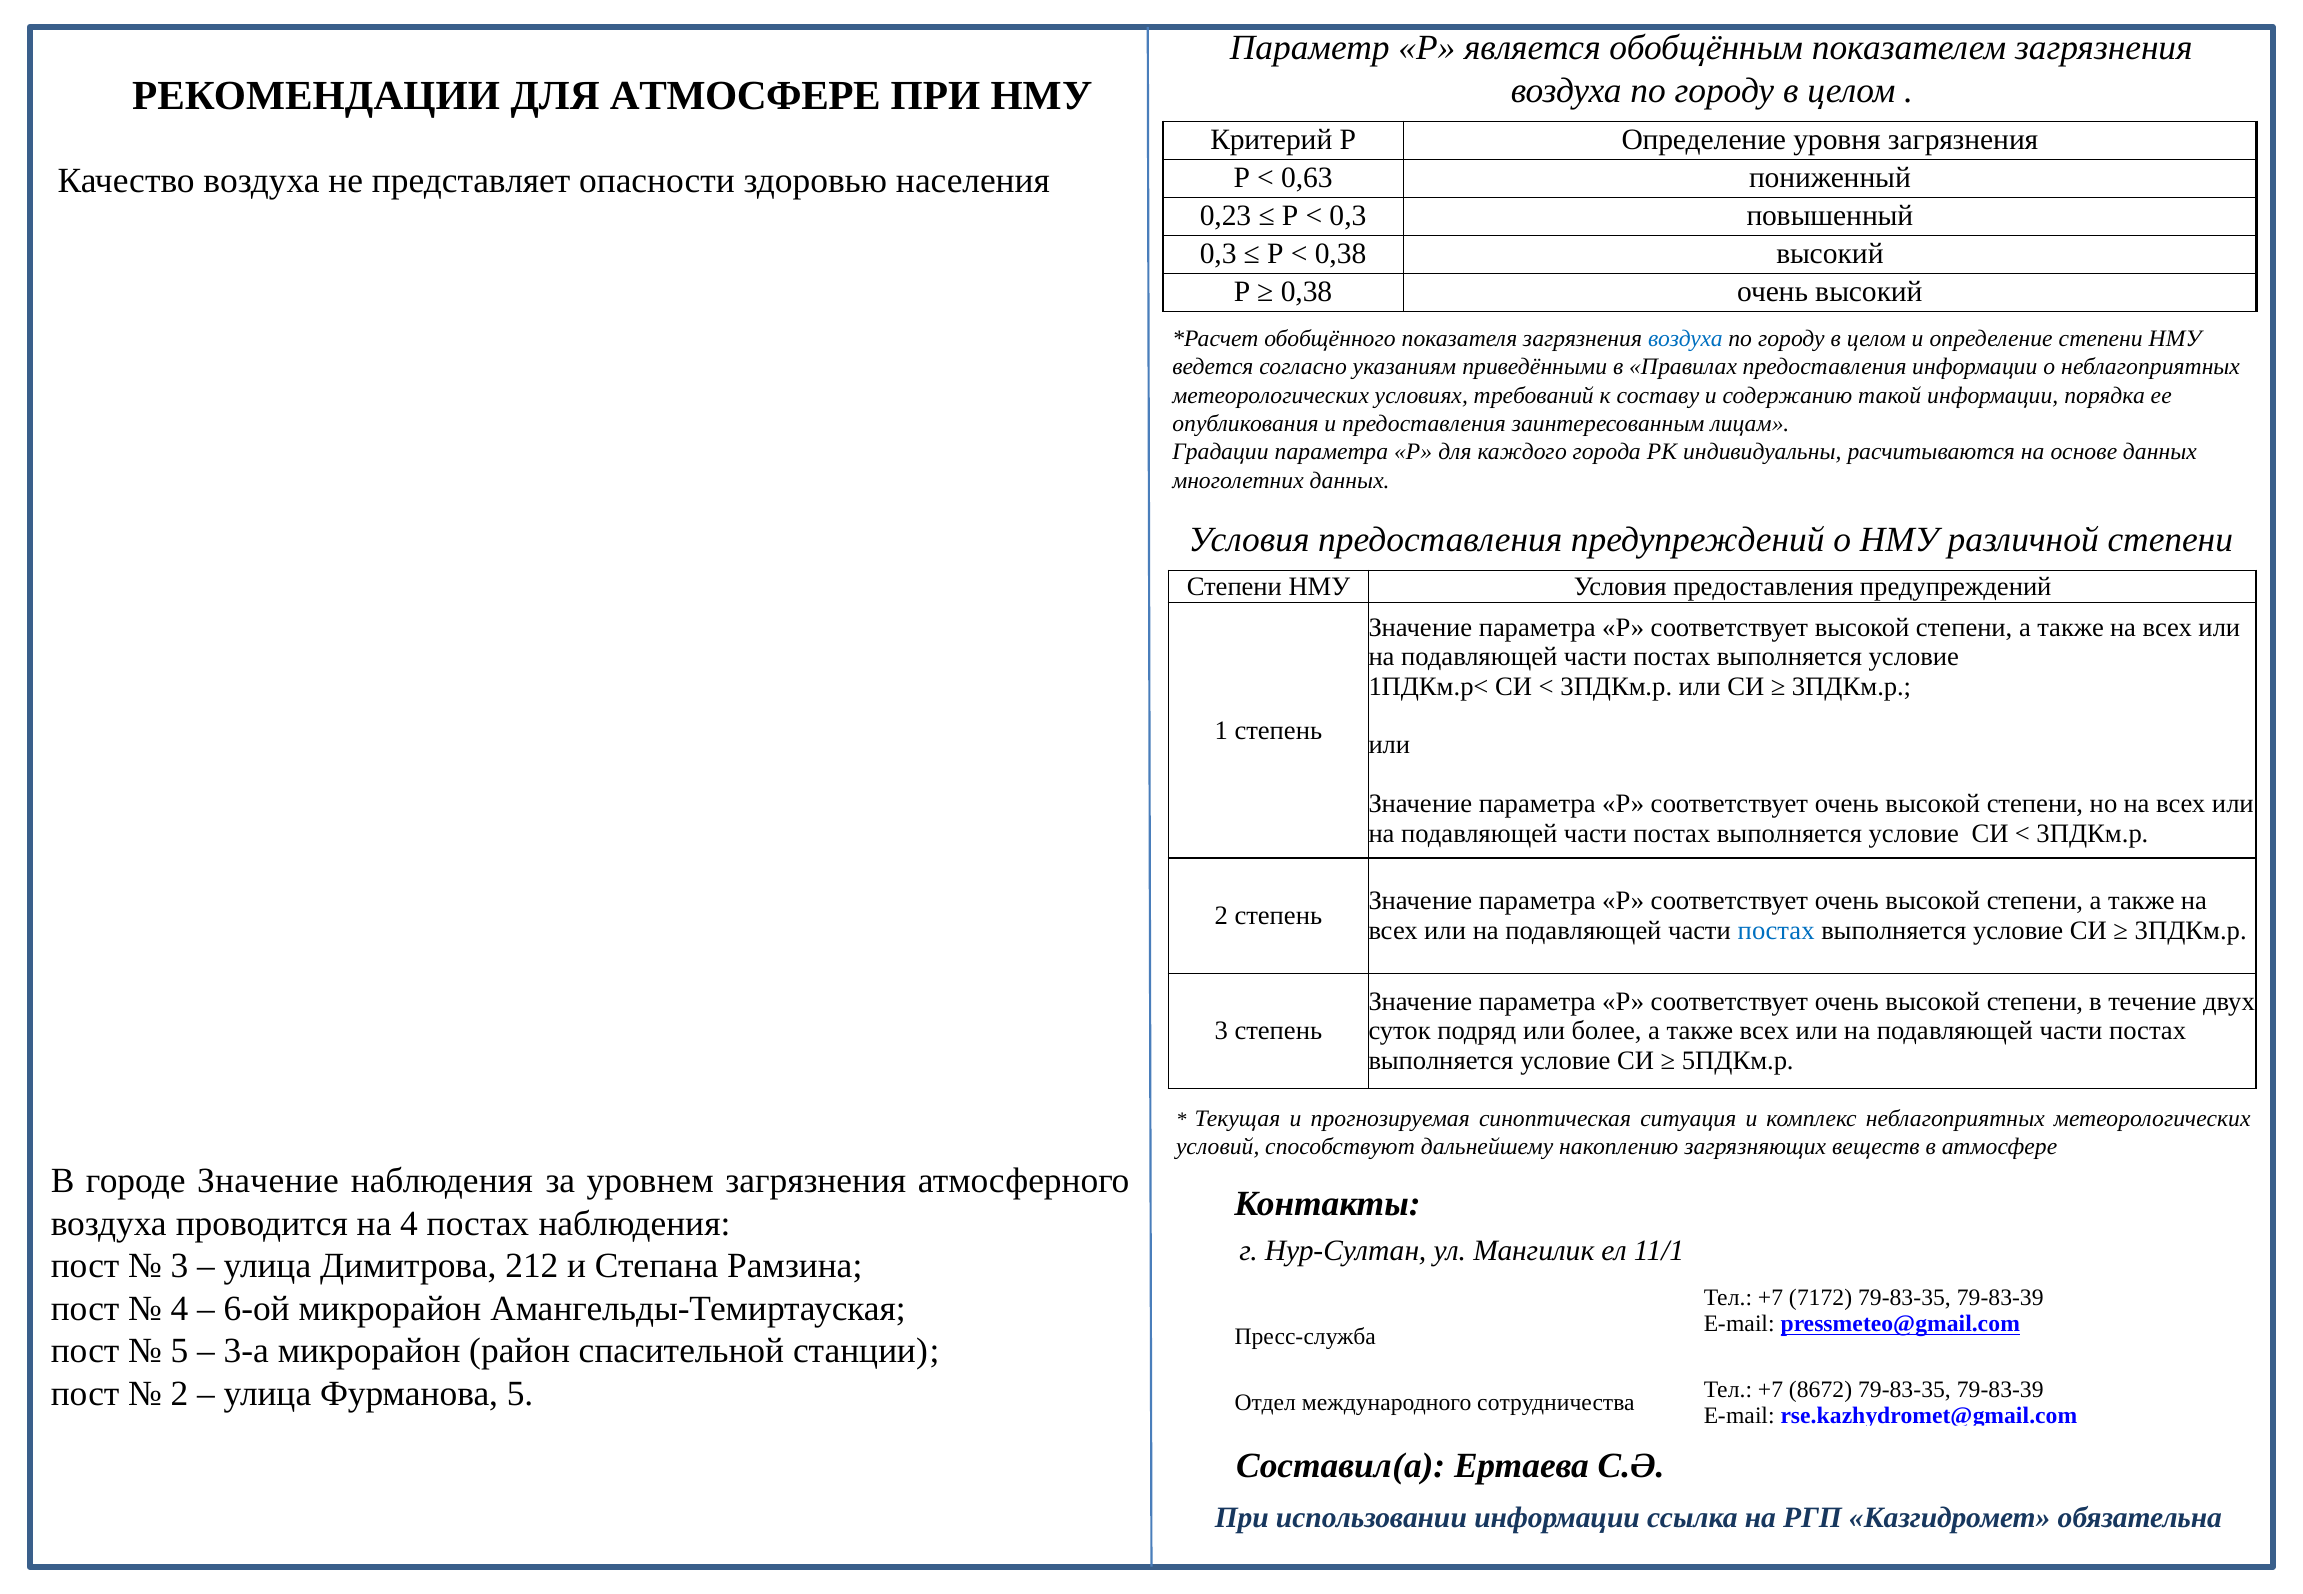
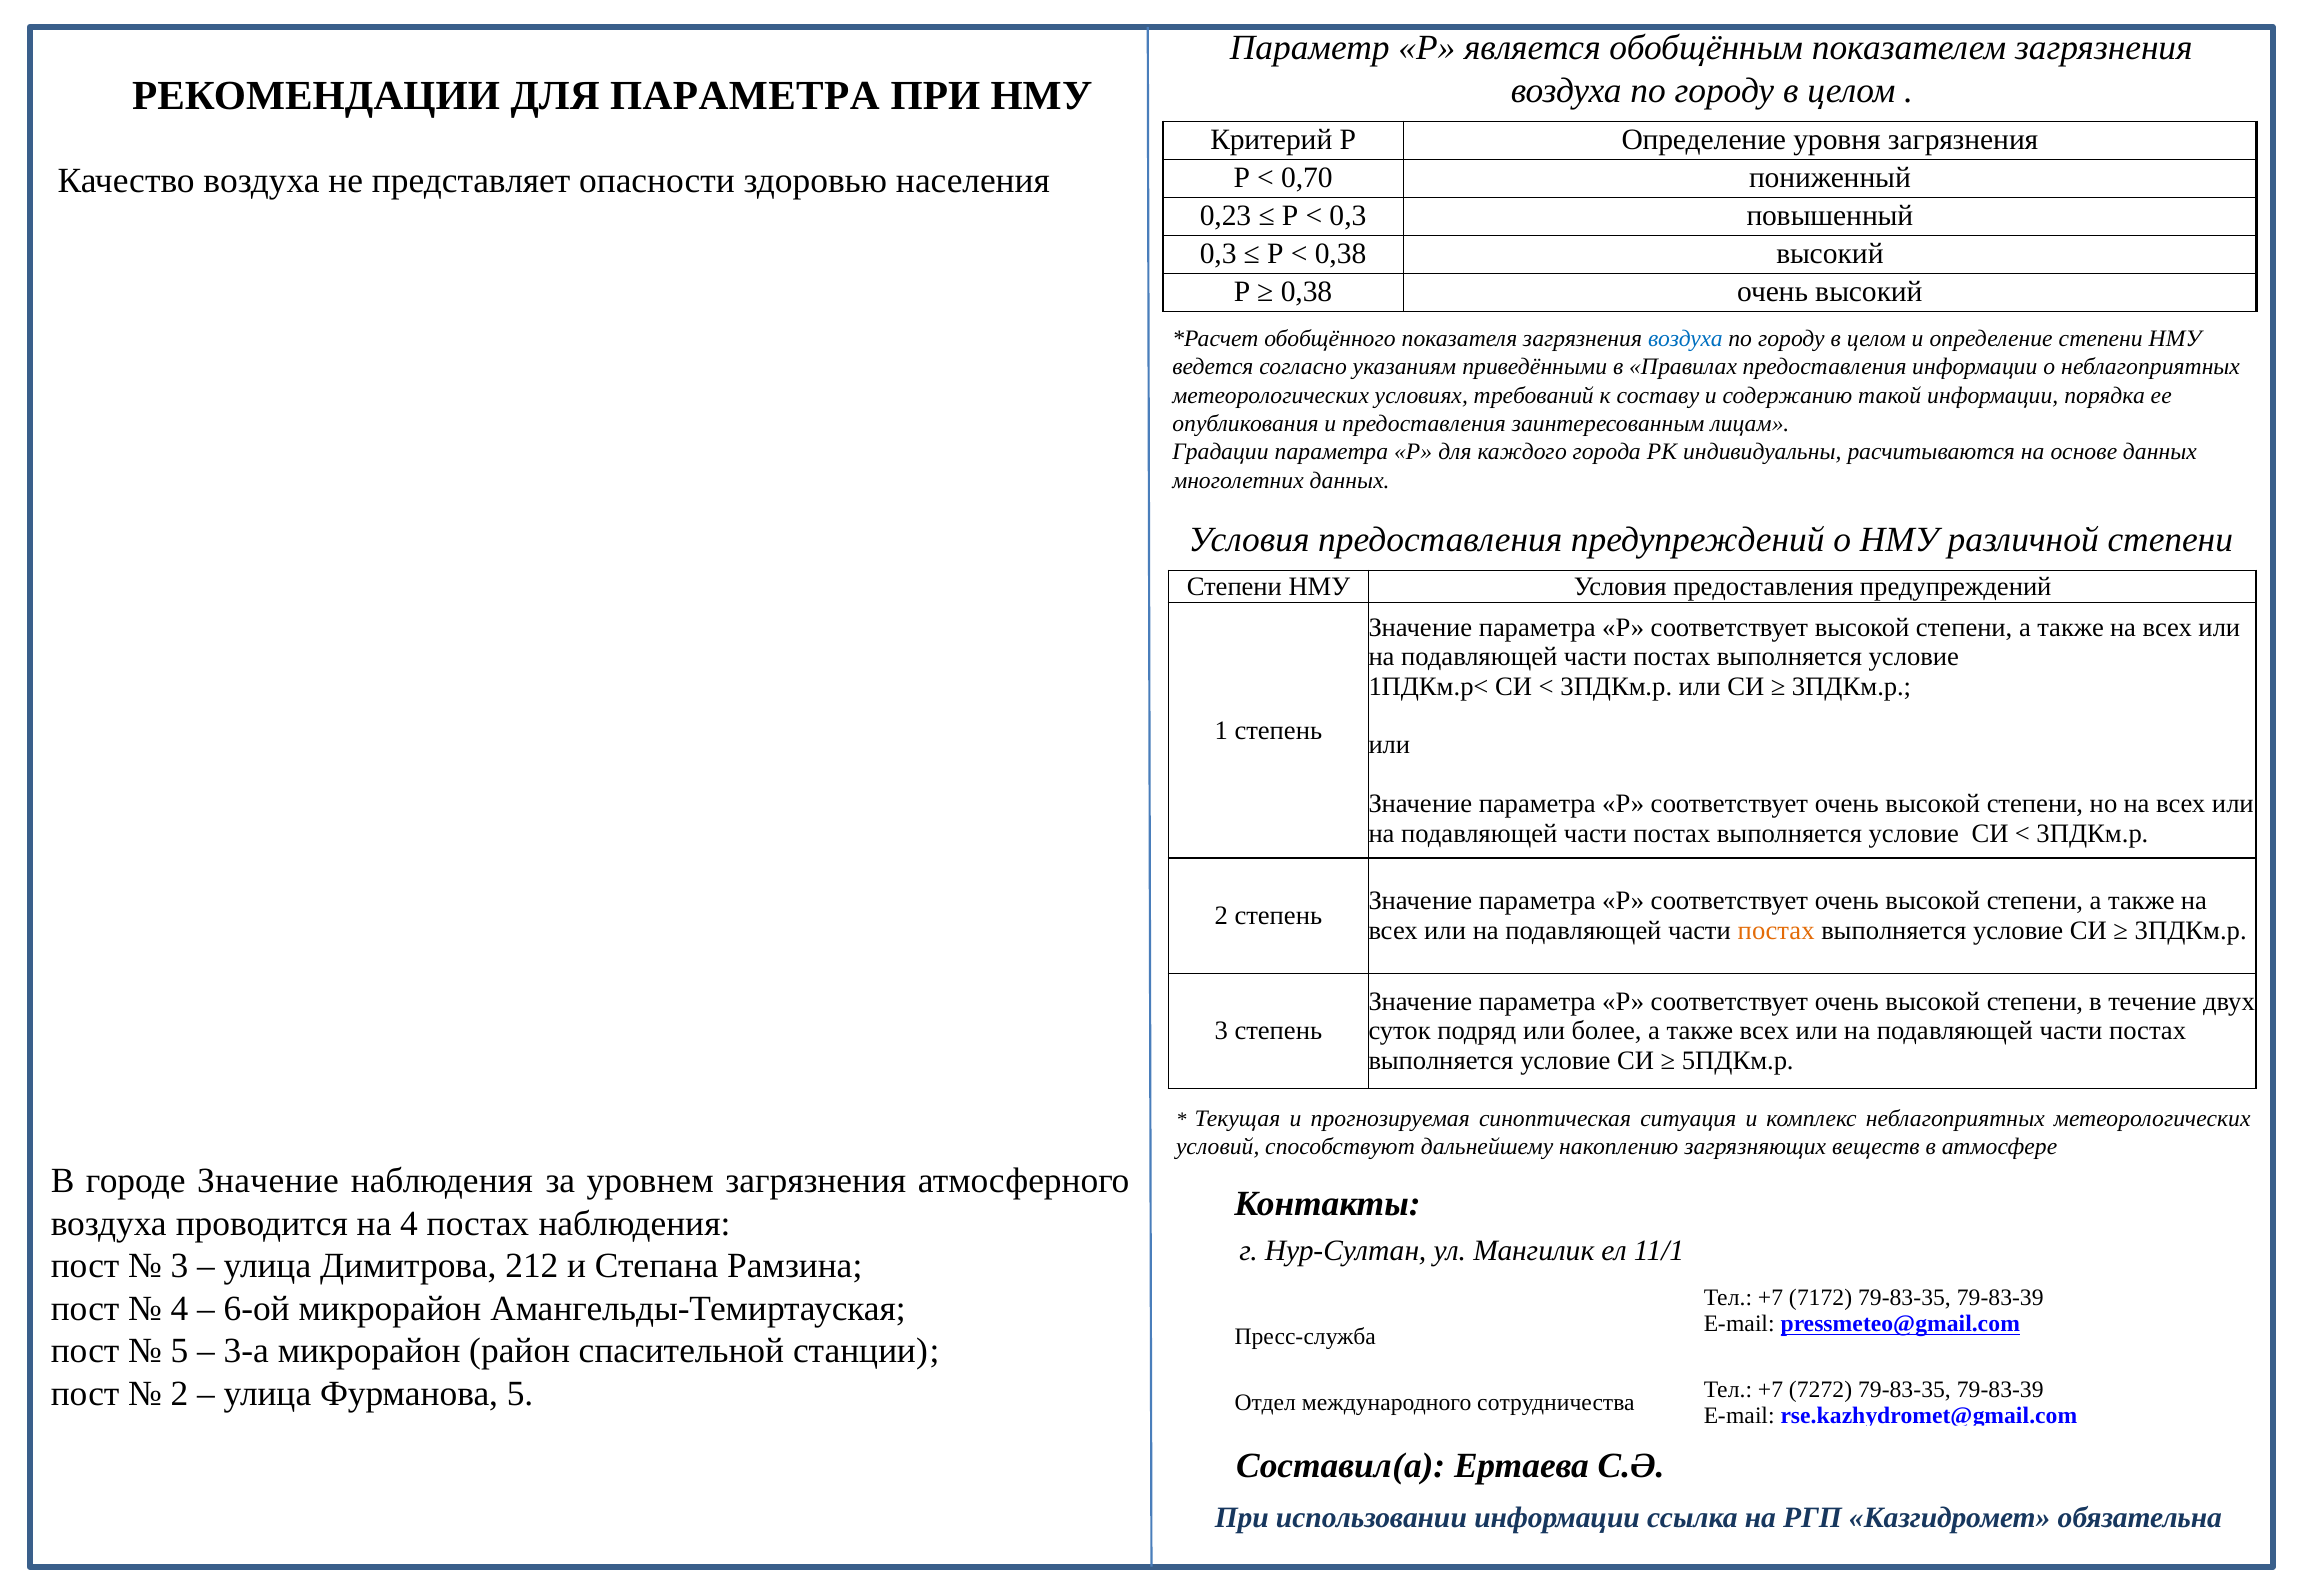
ДЛЯ АТМОСФЕРЕ: АТМОСФЕРЕ -> ПАРАМЕТРА (745, 95)
0,63: 0,63 -> 0,70 (1307, 178)
постах colour: blue -> orange (1776, 931)
8672: 8672 -> 7272 (1821, 1390)
